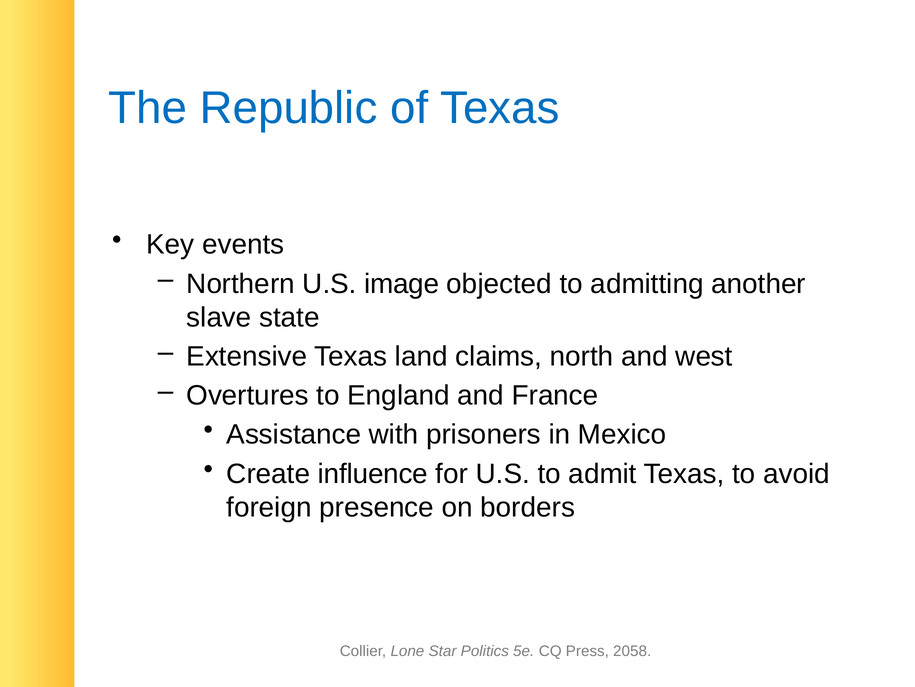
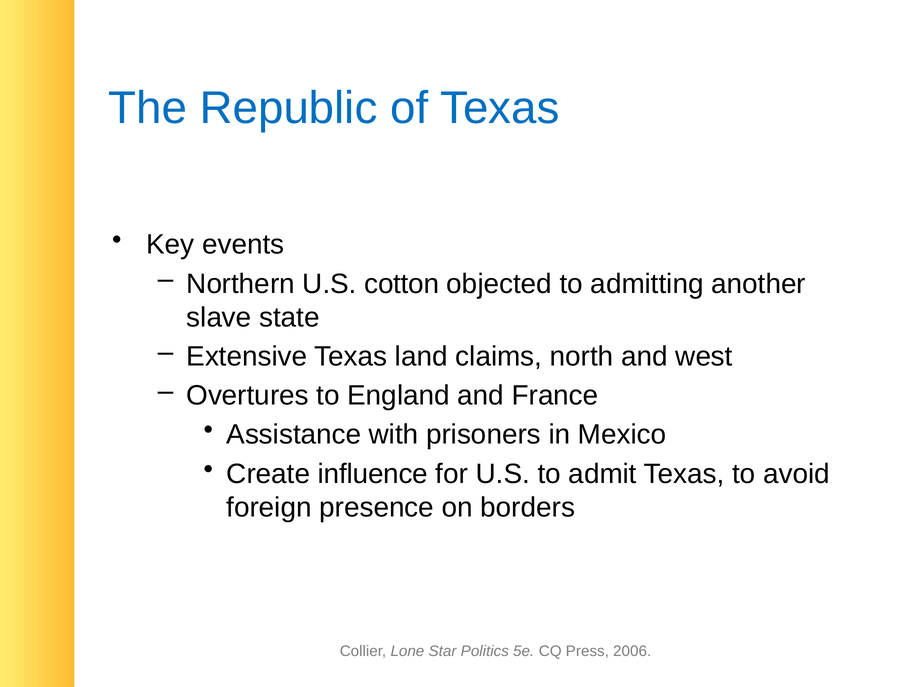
image: image -> cotton (402, 283)
2058: 2058 -> 2006 (632, 650)
